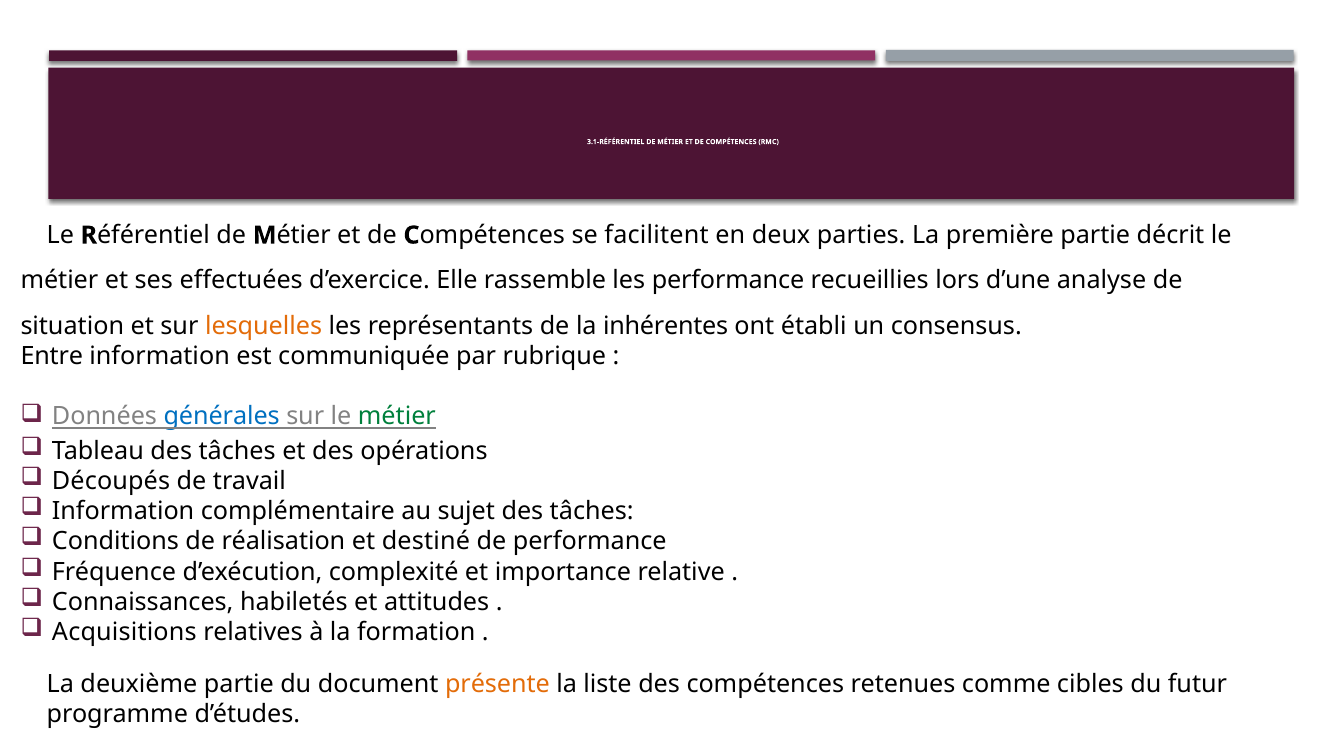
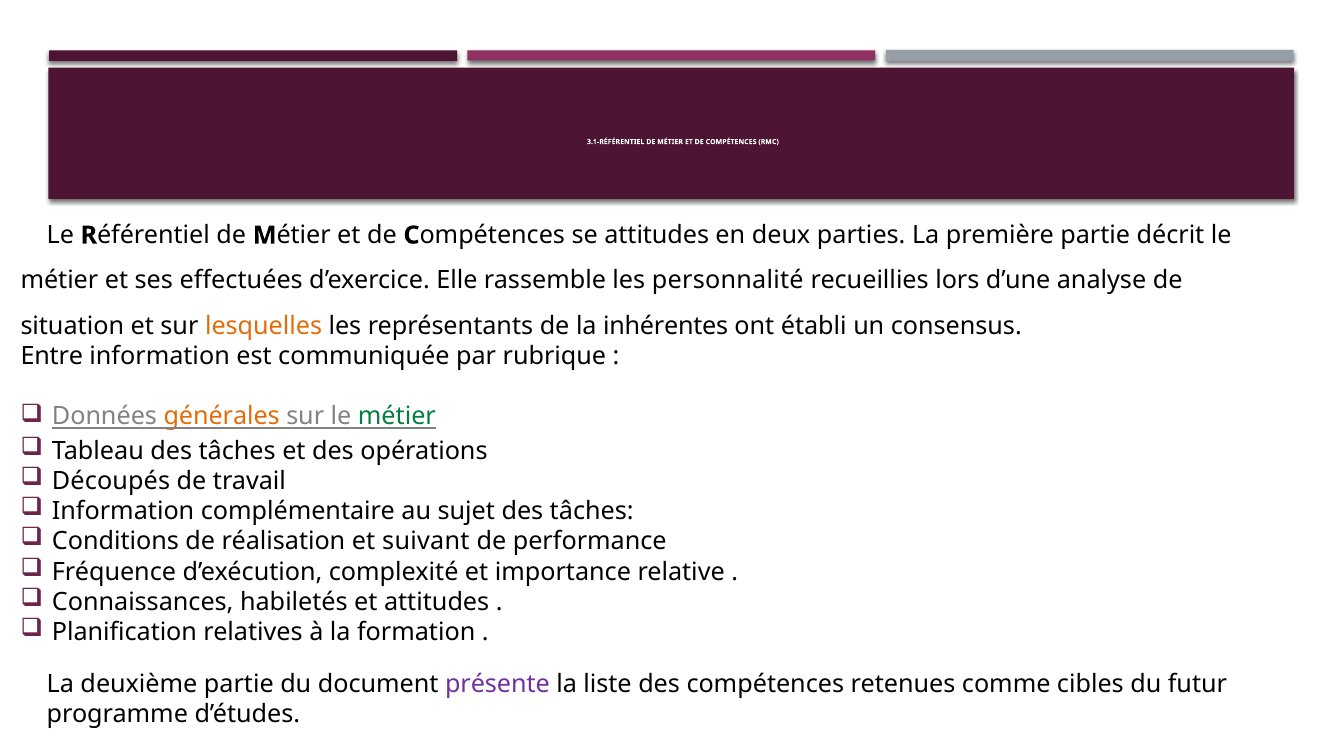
se facilitent: facilitent -> attitudes (657, 235)
les performance: performance -> personnalité (728, 280)
générales colour: blue -> orange (222, 416)
destiné: destiné -> suivant (426, 541)
Acquisitions: Acquisitions -> Planification (124, 632)
présente colour: orange -> purple (497, 683)
